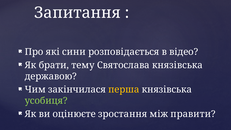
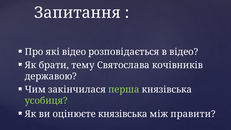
які сини: сини -> відео (74, 52)
Святослава князівська: князівська -> кочівників (177, 65)
перша colour: yellow -> light green (124, 90)
оцінюєте зростання: зростання -> князівська (123, 114)
